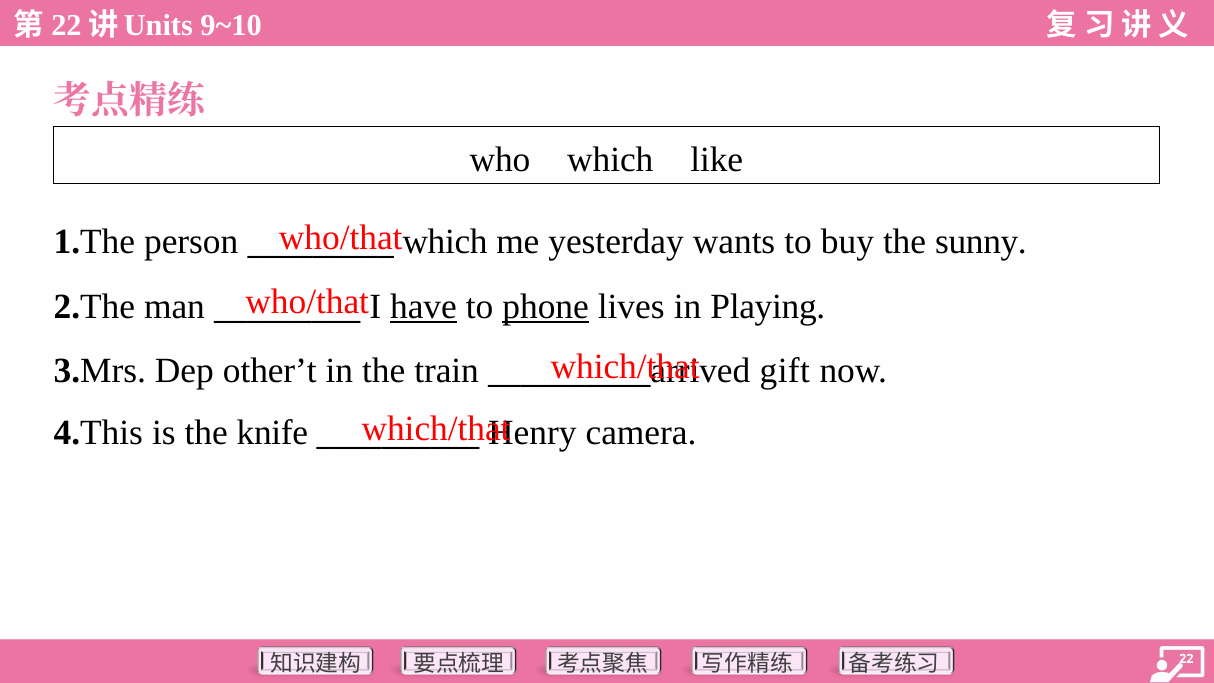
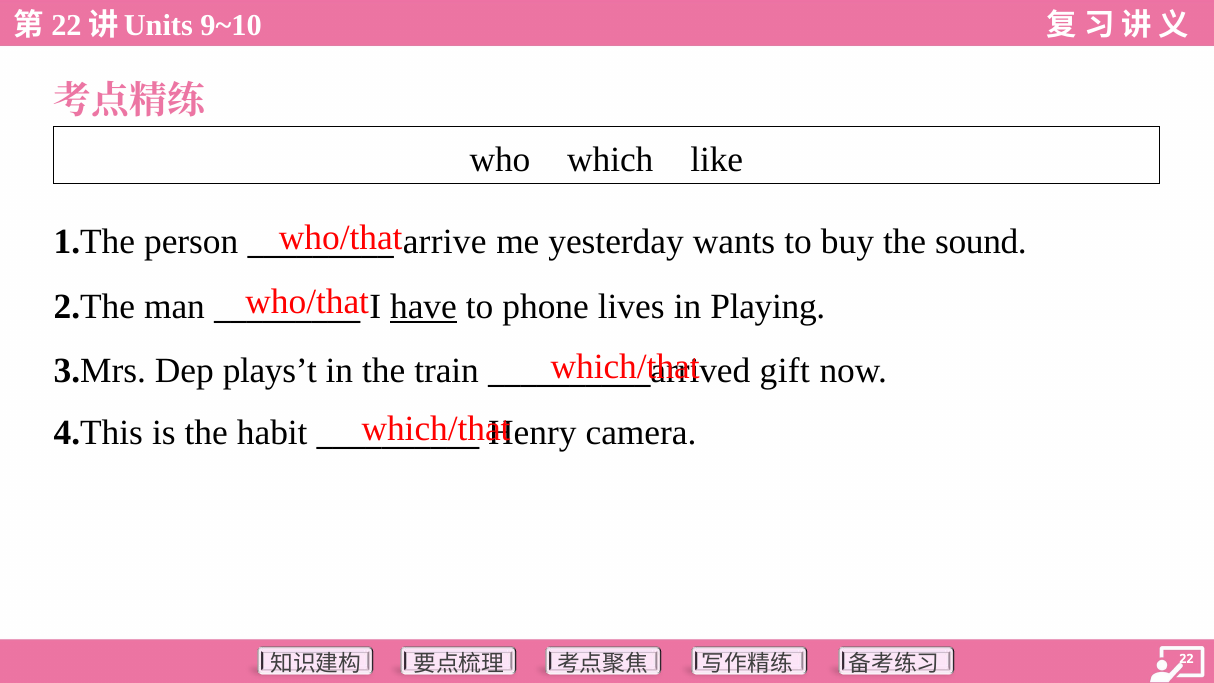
which: which -> arrive (445, 242)
sunny: sunny -> sound (981, 242)
phone underline: present -> none (546, 306)
other’t: other’t -> plays’t (270, 371)
knife: knife -> habit (272, 433)
